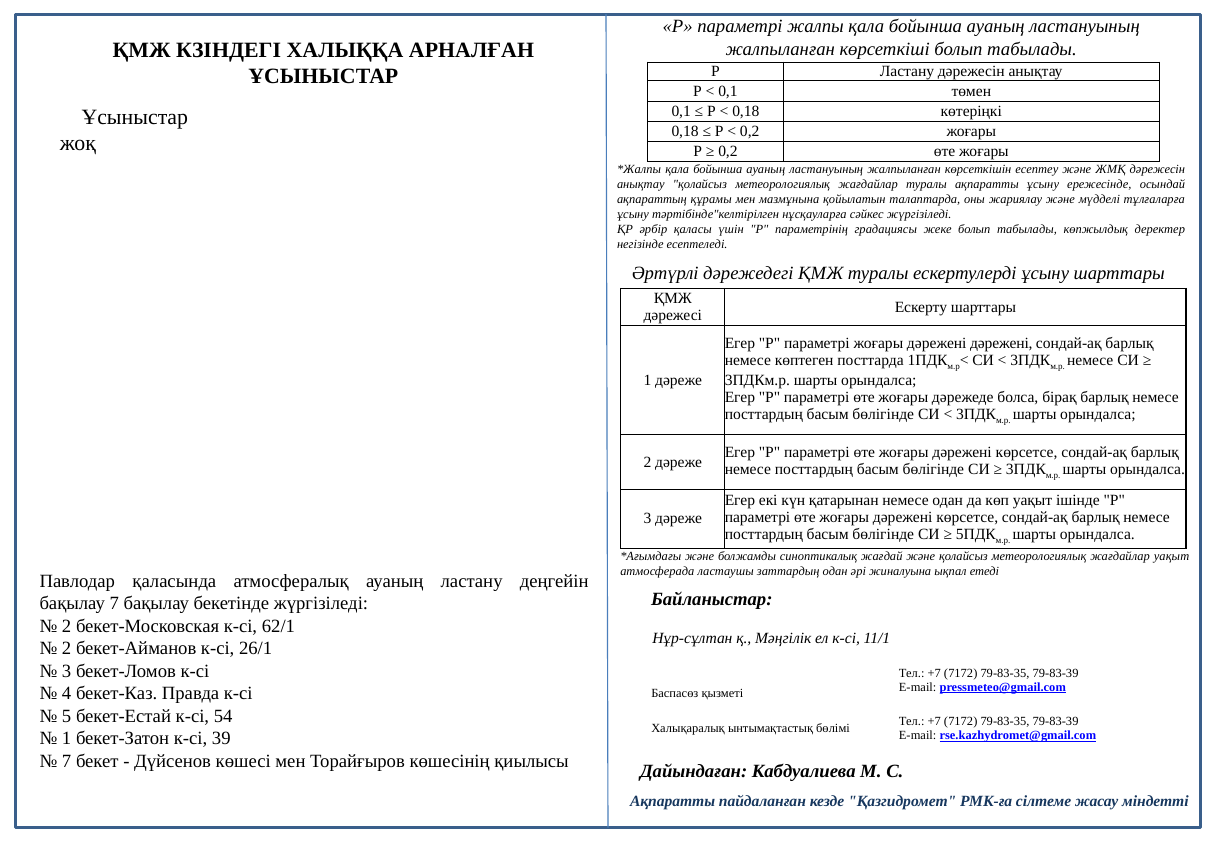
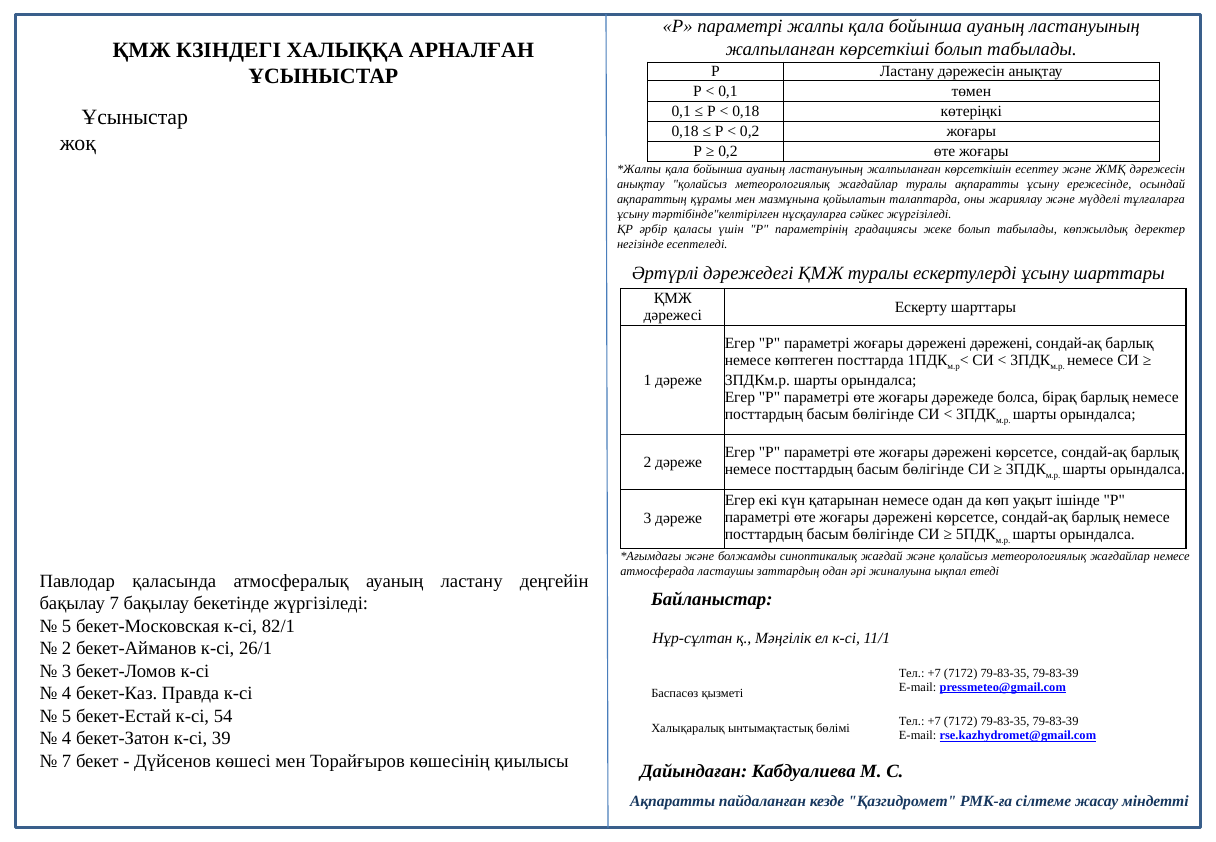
жағдайлар уақыт: уақыт -> немесе (1172, 556)
2: 2 -> 5 (67, 626)
62/1: 62/1 -> 82/1 (278, 626)
1: 1 -> 4 (67, 738)
